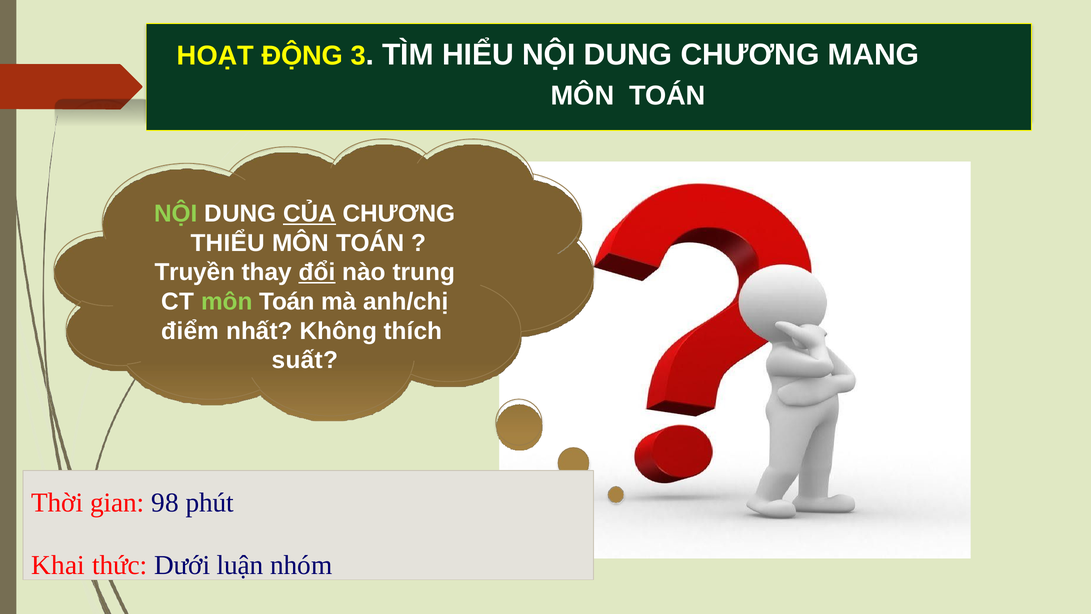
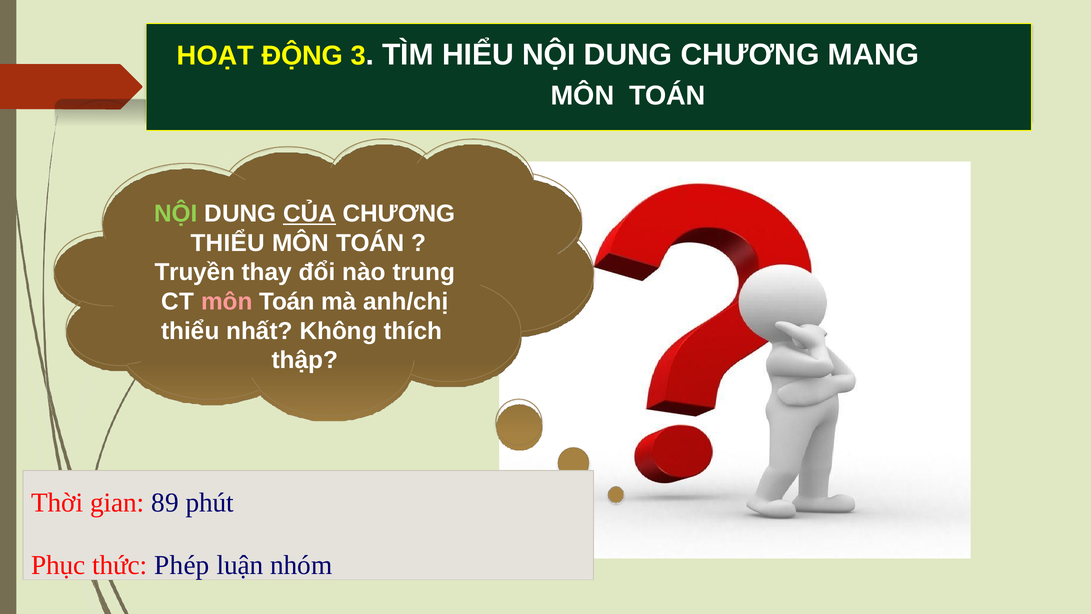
đổi underline: present -> none (317, 272)
môn colour: light green -> pink (227, 302)
điểm: điểm -> thiểu (190, 331)
suất: suất -> thập (305, 360)
98: 98 -> 89 (165, 502)
Khai: Khai -> Phục (58, 565)
Dưới: Dưới -> Phép (182, 565)
